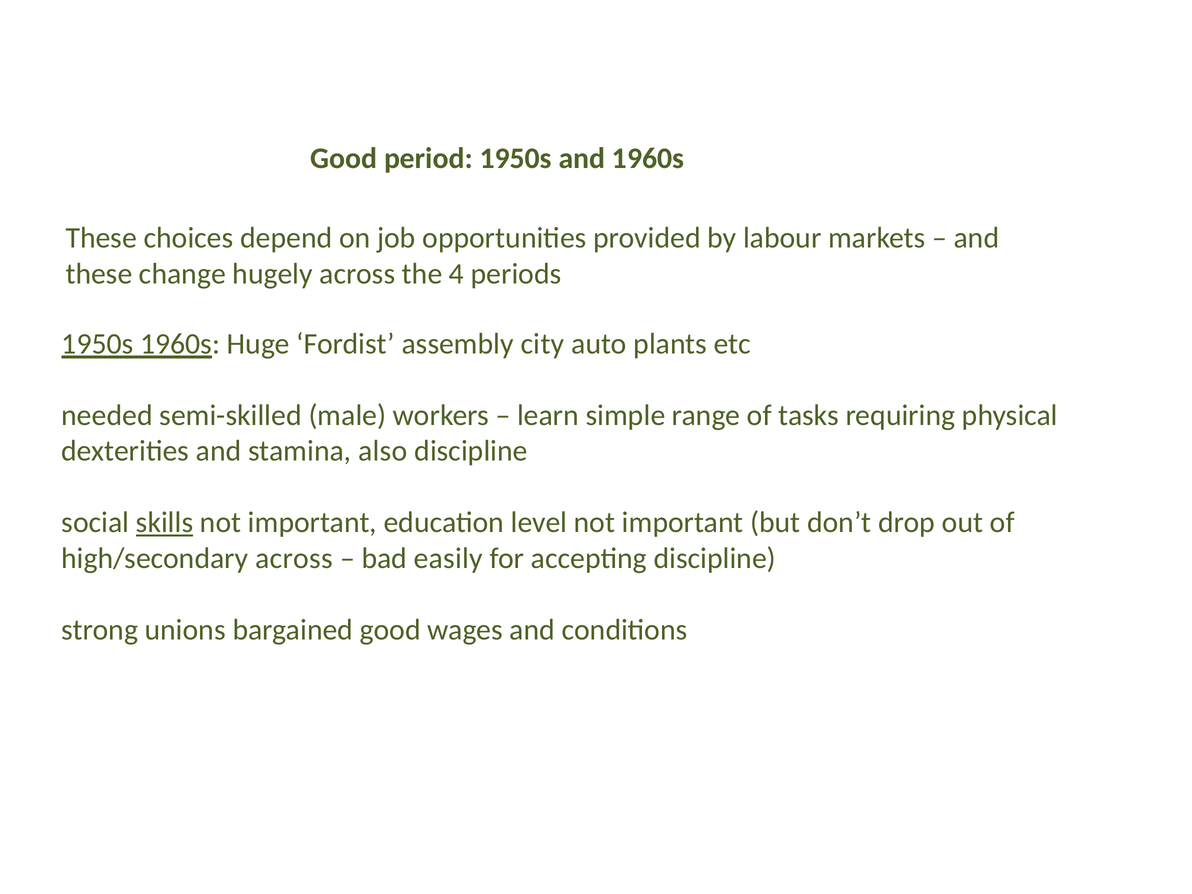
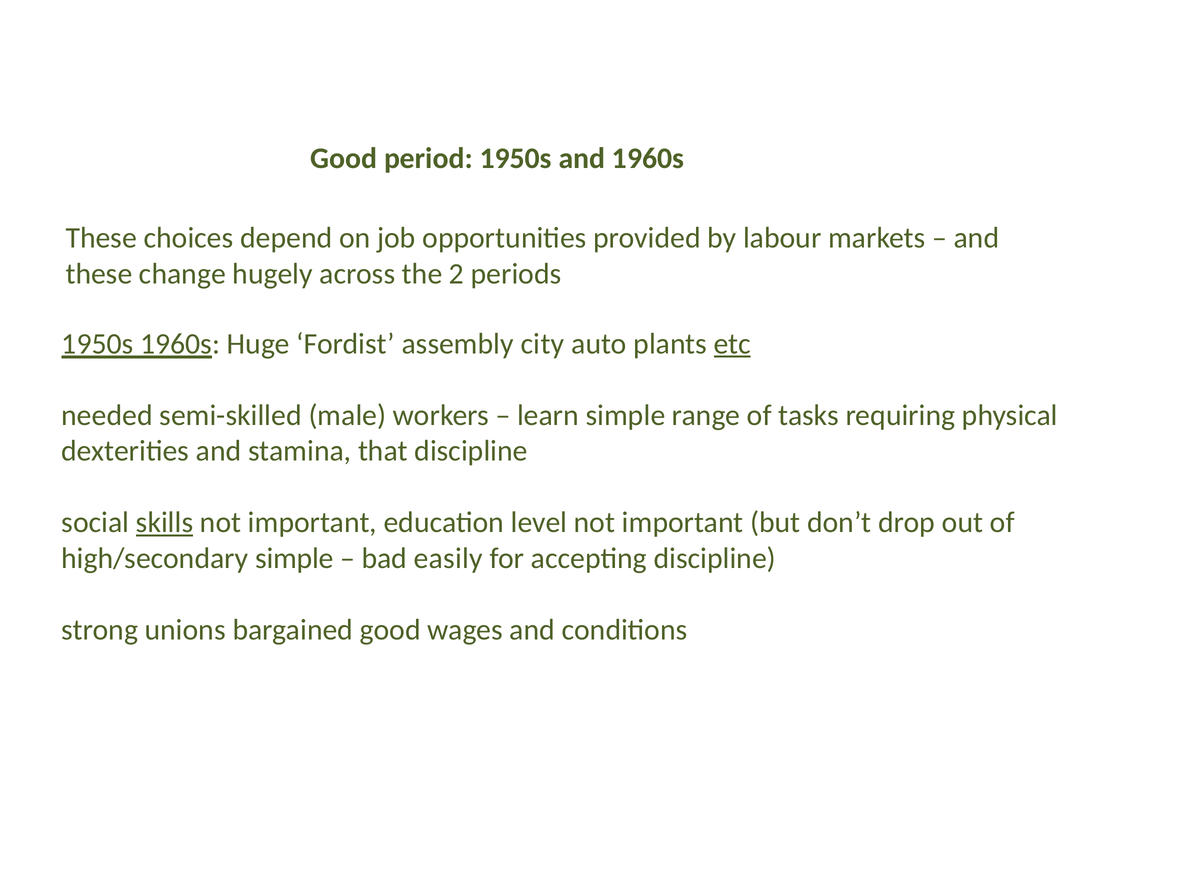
4: 4 -> 2 (457, 274)
etc underline: none -> present (732, 344)
also: also -> that (383, 451)
high/secondary across: across -> simple (294, 558)
